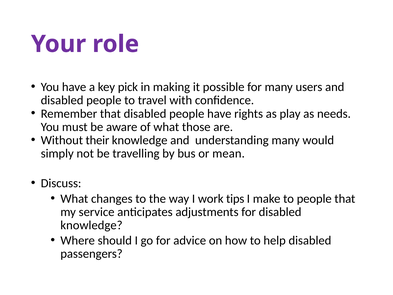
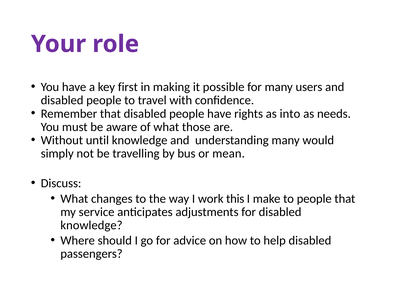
pick: pick -> first (128, 87)
play: play -> into (290, 114)
their: their -> until (97, 140)
tips: tips -> this (235, 198)
